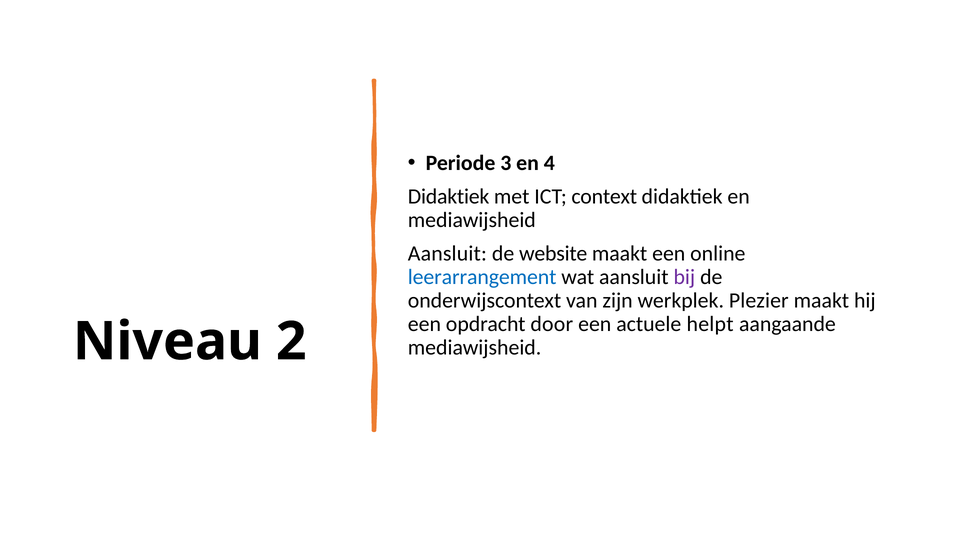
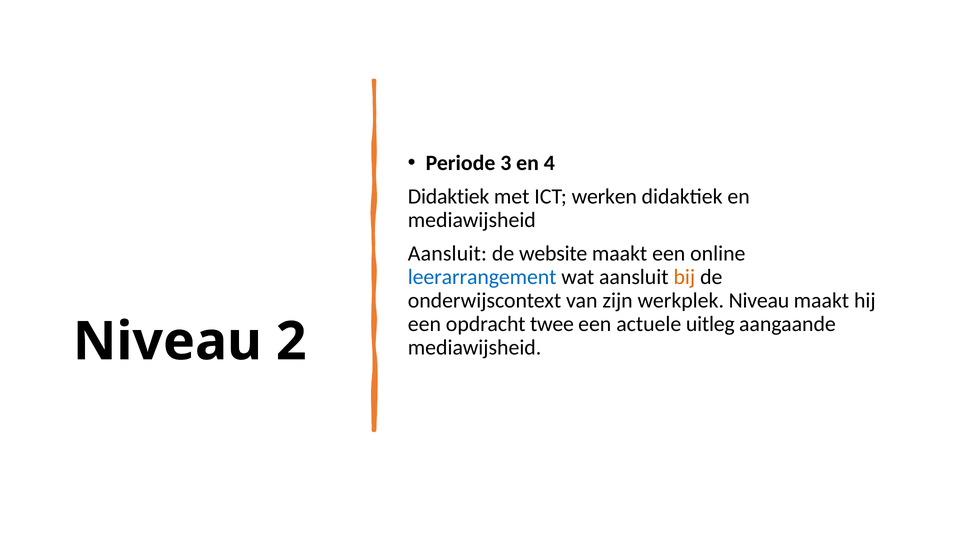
context: context -> werken (604, 196)
bij colour: purple -> orange (684, 277)
werkplek Plezier: Plezier -> Niveau (759, 301)
door: door -> twee (552, 324)
helpt: helpt -> uitleg (710, 324)
